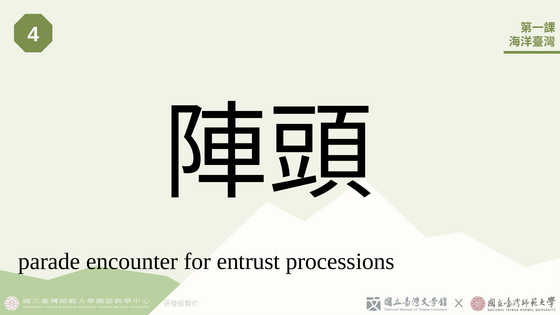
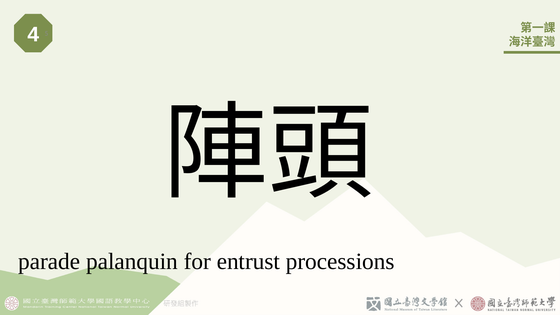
encounter: encounter -> palanquin (132, 261)
